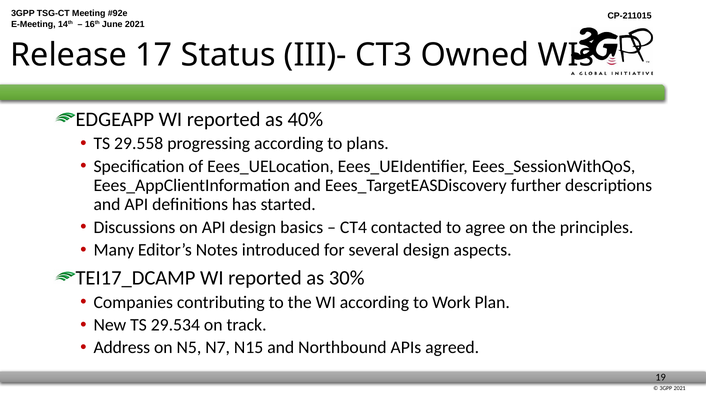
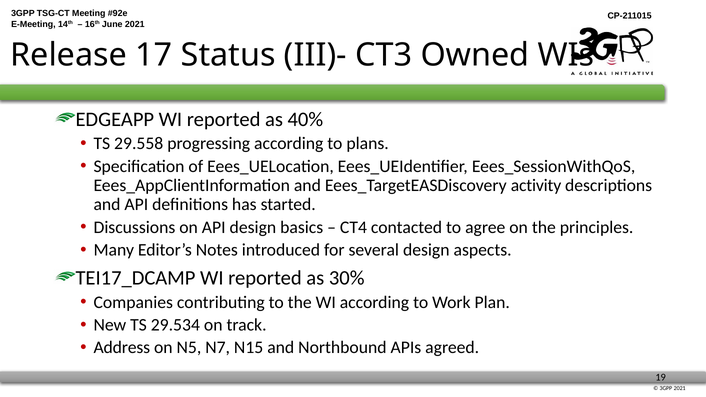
further: further -> activity (536, 185)
